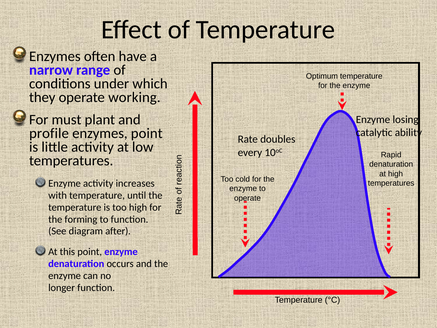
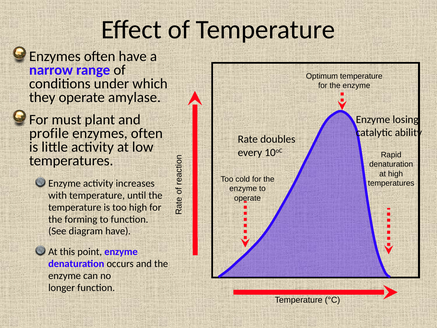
working: working -> amylase (134, 97)
point: point -> often (147, 133)
diagram after: after -> have (118, 231)
